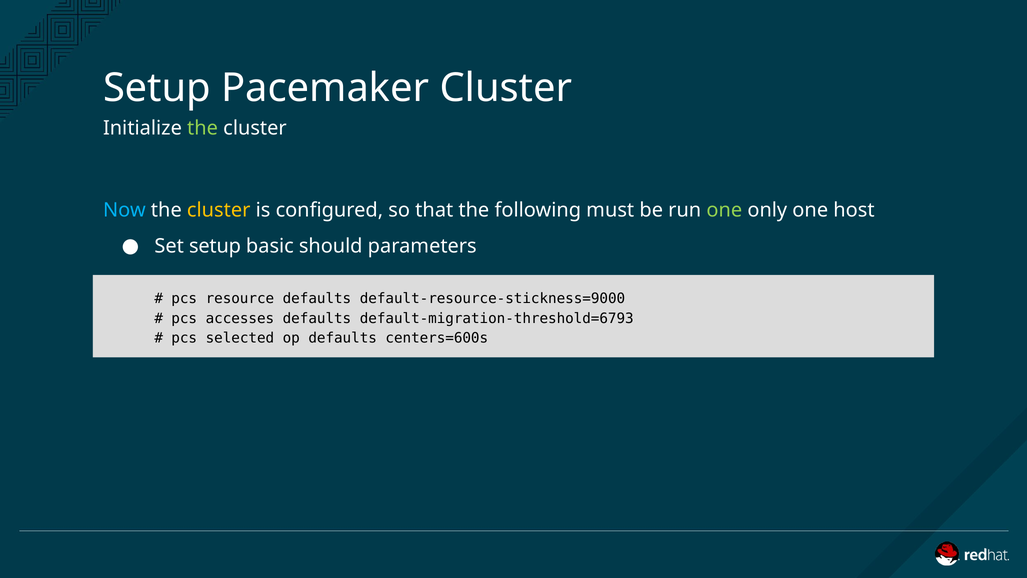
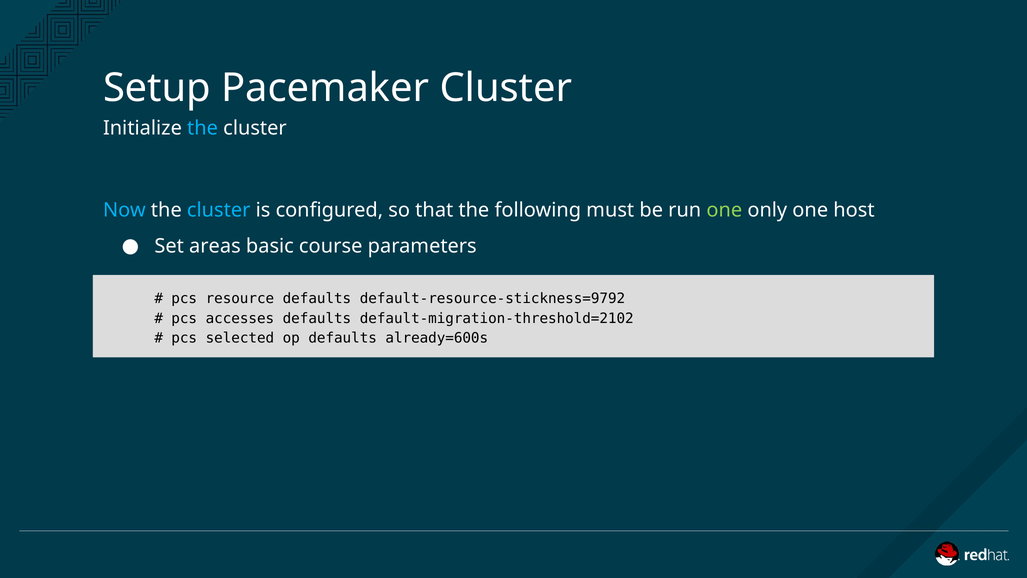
the colour: light green -> light blue (203, 128)
cluster colour: yellow -> light blue (219, 210)
Set setup: setup -> areas (215, 246)
should: should -> course (331, 246)
default-resource-stickness=9000: default-resource-stickness=9000 -> default-resource-stickness=9792 (492, 299)
default-migration-threshold=6793: default-migration-threshold=6793 -> default-migration-threshold=2102 (497, 318)
centers=600s: centers=600s -> already=600s (437, 338)
